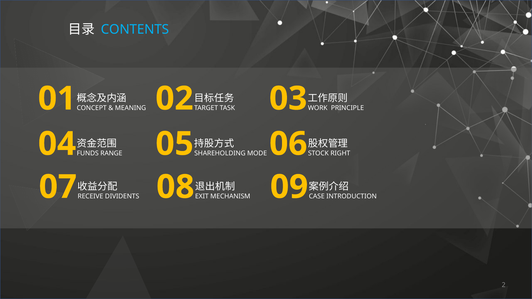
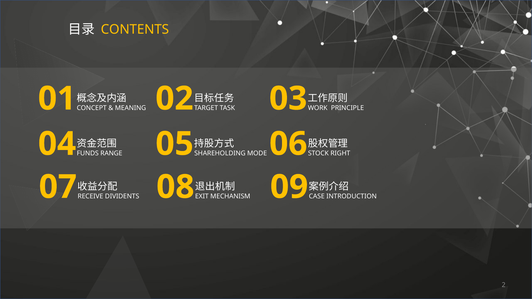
CONTENTS colour: light blue -> yellow (135, 29)
